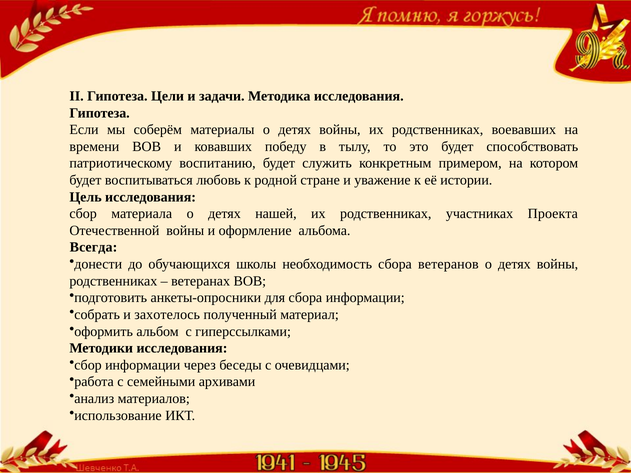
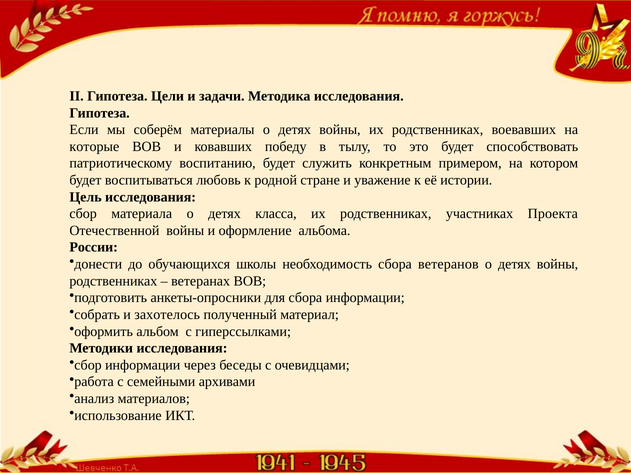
времени: времени -> которые (94, 147)
нашей: нашей -> класса (276, 214)
Всегда: Всегда -> России (94, 248)
